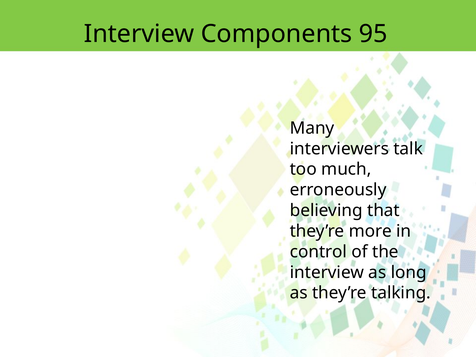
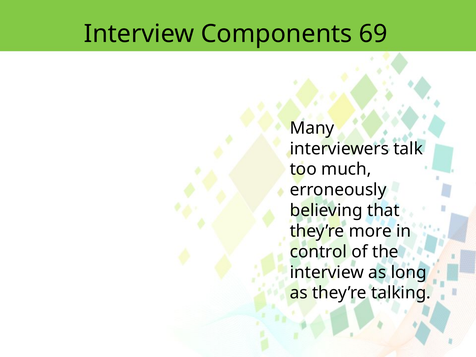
95: 95 -> 69 (373, 34)
